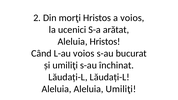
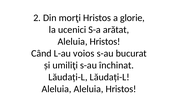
a voios: voios -> glorie (132, 18)
Aleluia Aleluia Umiliţi: Umiliţi -> Hristos (121, 89)
